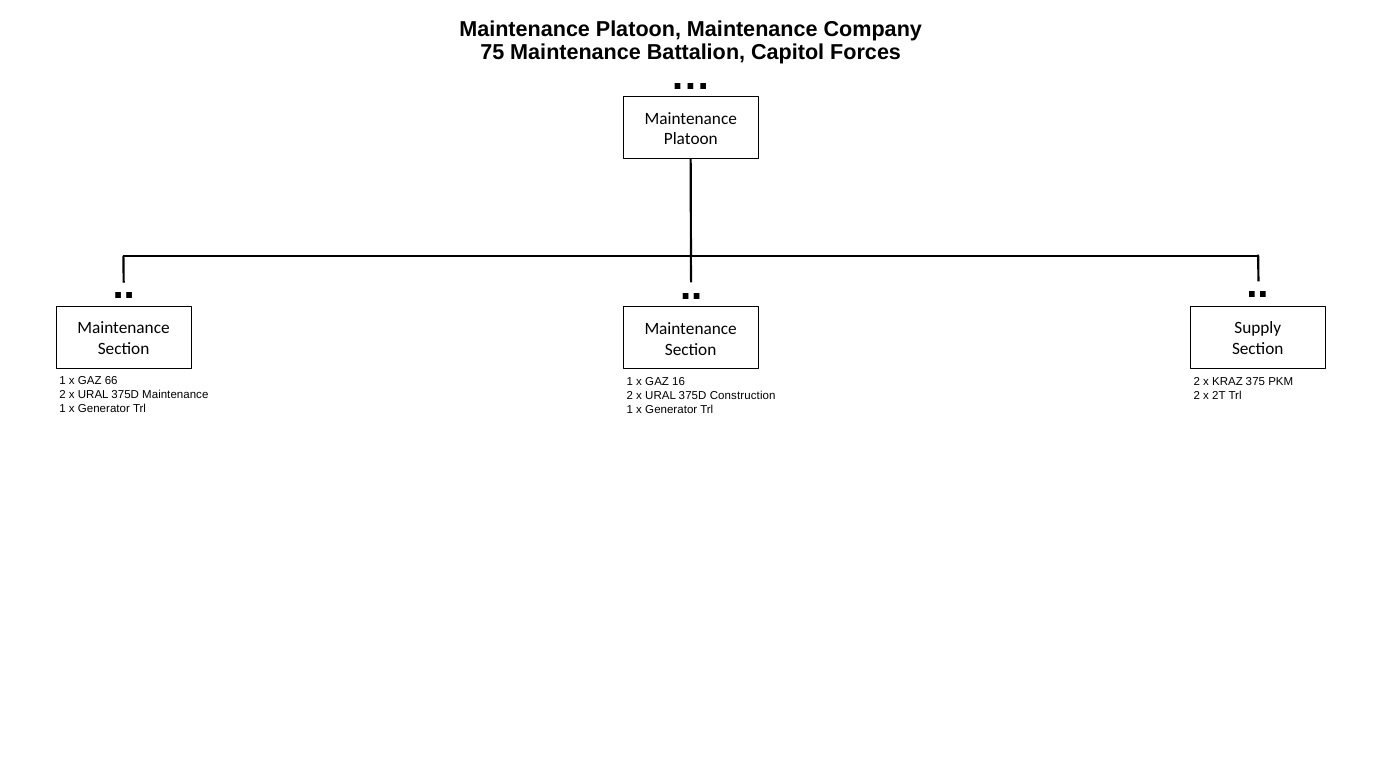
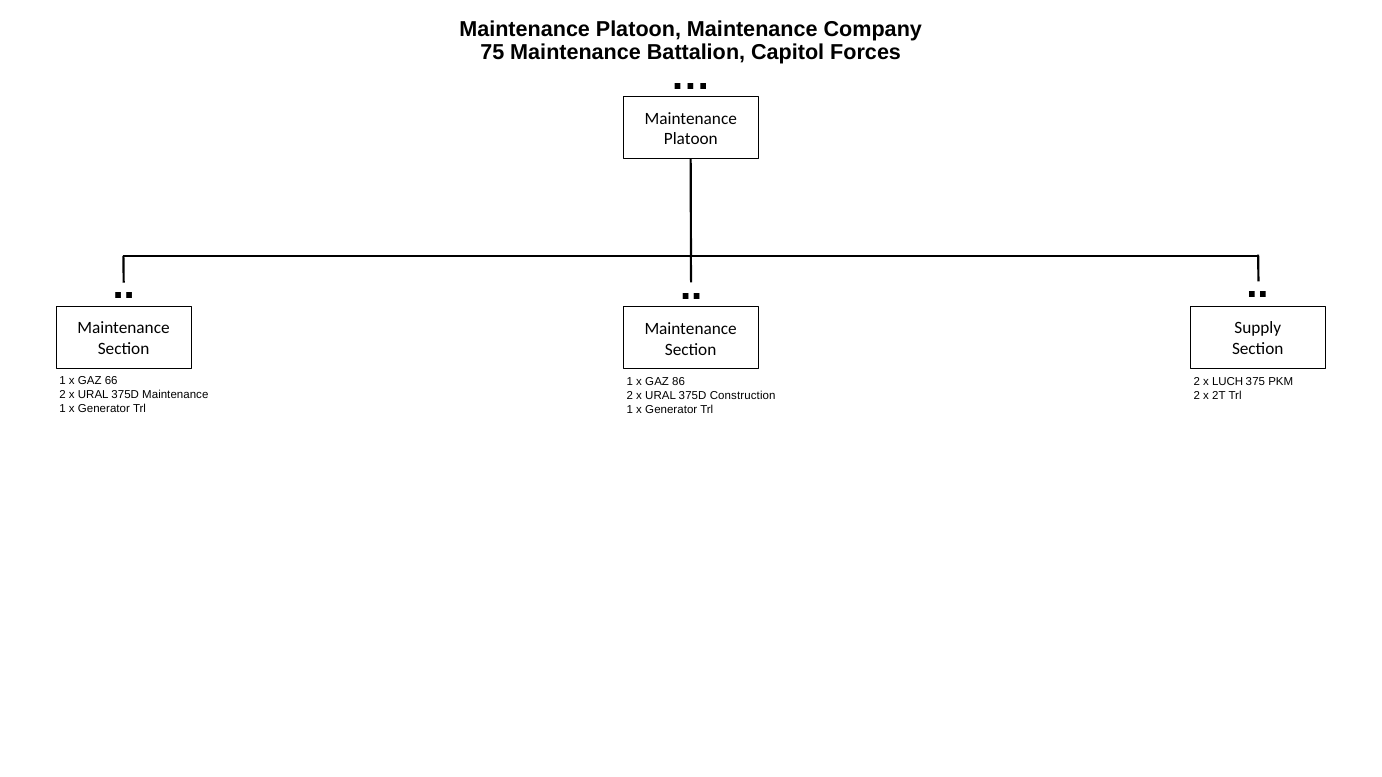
16: 16 -> 86 (679, 382)
KRAZ: KRAZ -> LUCH (1228, 382)
